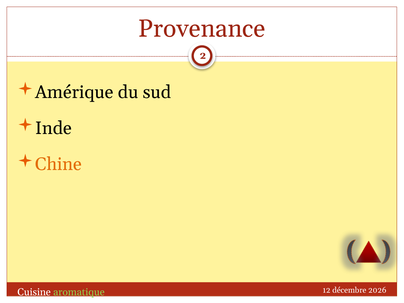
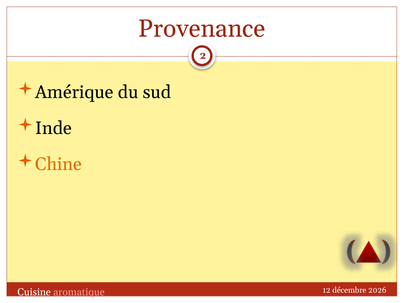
aromatique colour: light green -> pink (79, 292)
